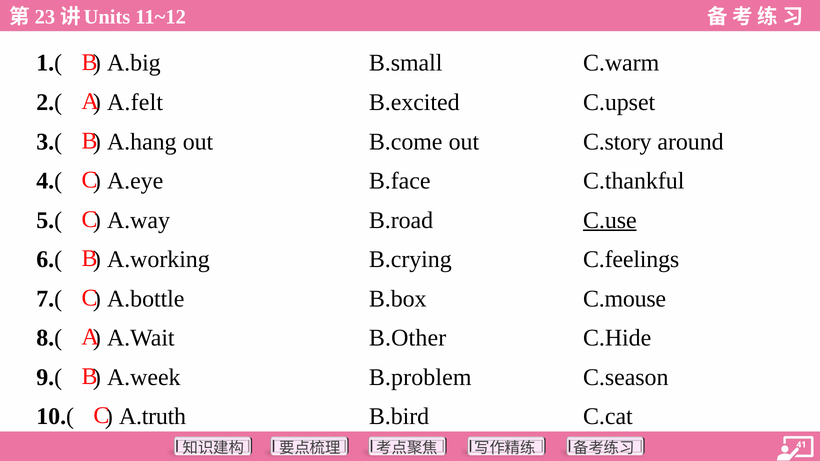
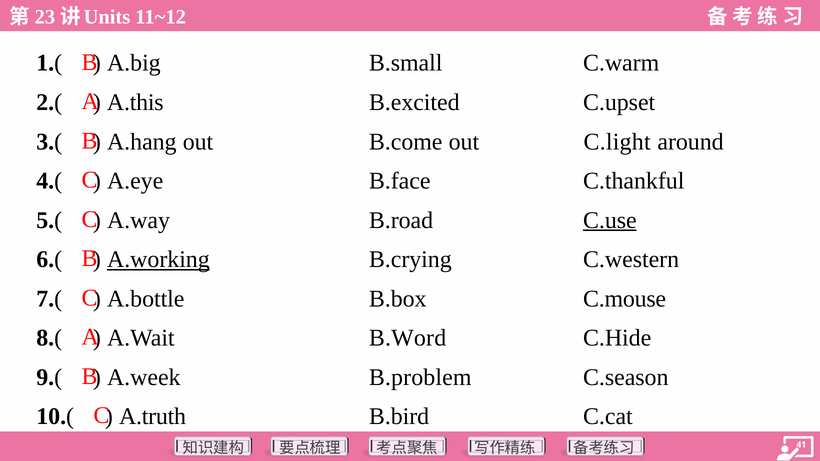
A.felt: A.felt -> A.this (135, 102)
C.story: C.story -> C.light (617, 142)
A.working underline: none -> present (158, 260)
C.feelings: C.feelings -> C.western (631, 260)
B.Other: B.Other -> B.Word (408, 338)
